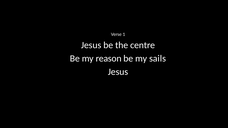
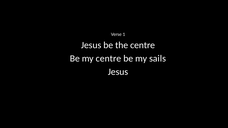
my reason: reason -> centre (108, 59)
